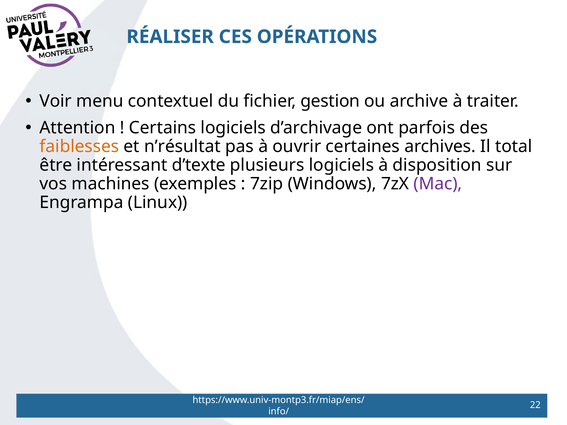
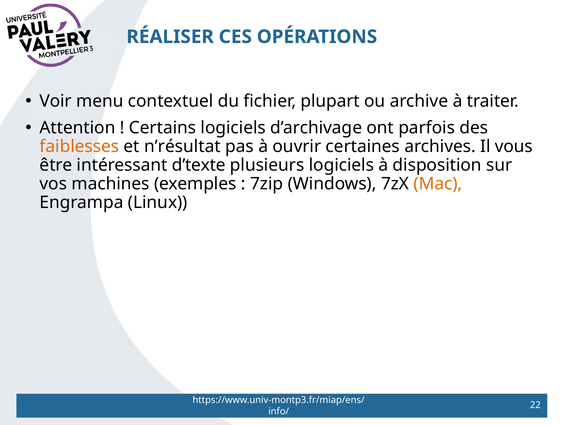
gestion: gestion -> plupart (330, 101)
total: total -> vous (514, 146)
Mac colour: purple -> orange (438, 184)
